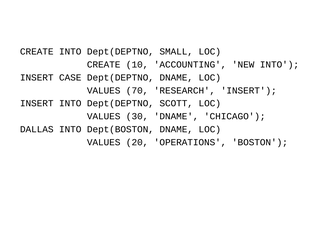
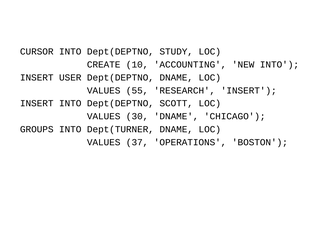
CREATE: CREATE -> CURSOR (37, 52)
SMALL: SMALL -> STUDY (176, 52)
CASE: CASE -> USER (70, 78)
70: 70 -> 55 (137, 91)
DALLAS: DALLAS -> GROUPS (37, 130)
Dept(BOSTON: Dept(BOSTON -> Dept(TURNER (120, 130)
20: 20 -> 37 (137, 143)
